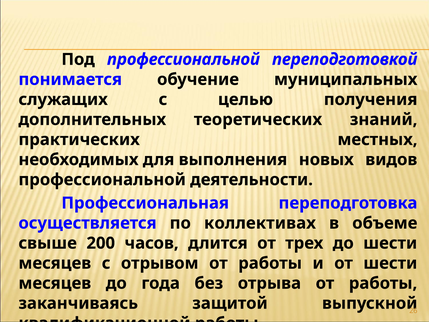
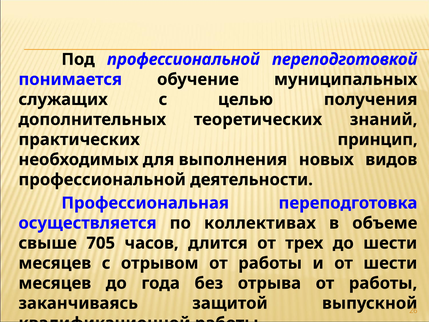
местных: местных -> принцип (378, 139)
200: 200 -> 705 (101, 243)
